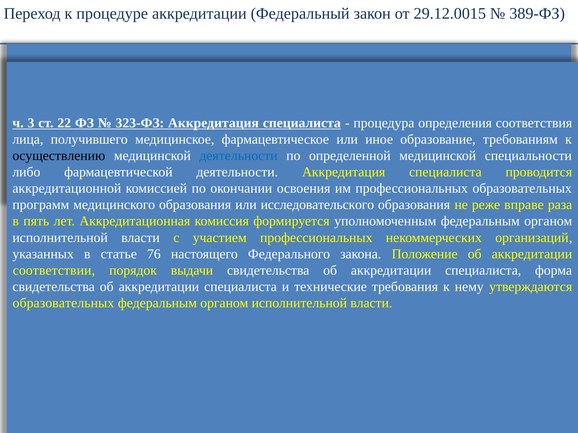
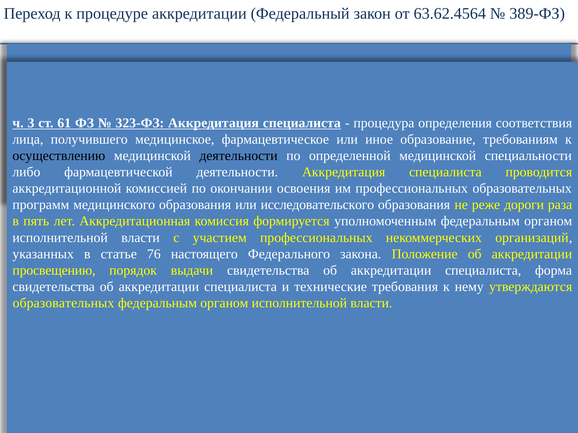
29.12.0015: 29.12.0015 -> 63.62.4564 (450, 14)
22: 22 -> 61 (64, 123)
деятельности colour: blue -> black (239, 156)
вправе: вправе -> дороги (524, 205)
соответствии: соответствии -> просвещению (54, 271)
